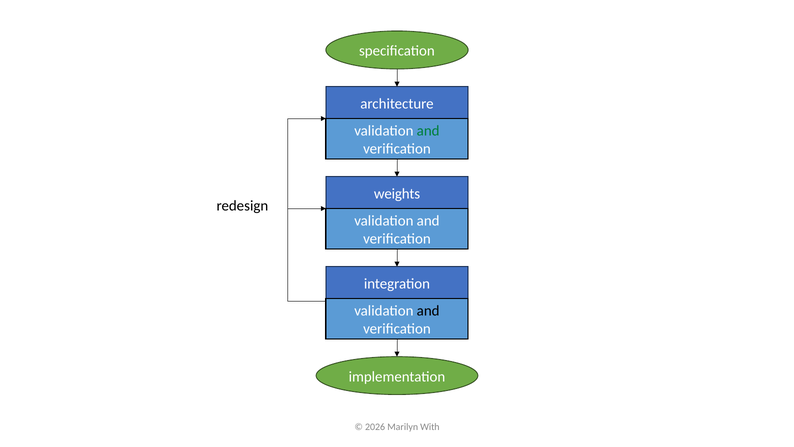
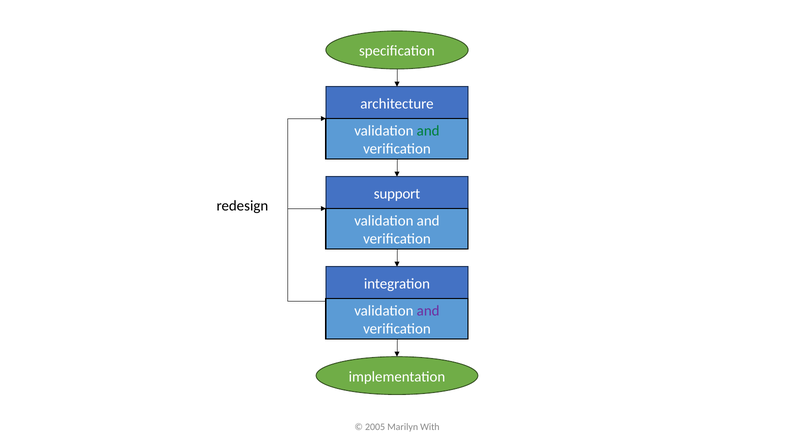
weights: weights -> support (397, 194)
and colour: black -> purple (428, 311)
2026: 2026 -> 2005 (375, 426)
